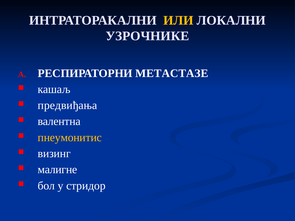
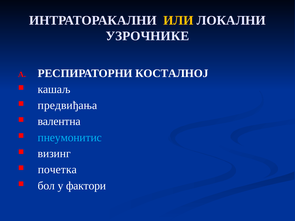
МЕТАСТАЗЕ: МЕТАСТАЗЕ -> КОСТАЛНОЈ (172, 73)
пнеумонитис colour: yellow -> light blue (70, 138)
малигне: малигне -> почетка (57, 170)
стридор: стридор -> фактори (86, 186)
